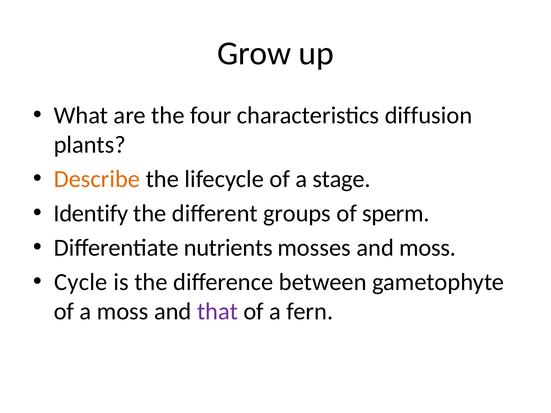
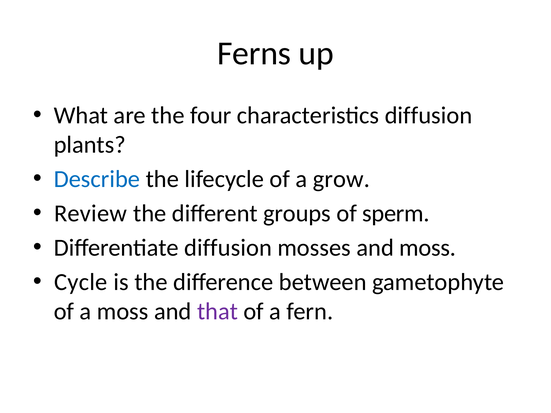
Grow: Grow -> Ferns (254, 53)
Describe colour: orange -> blue (97, 179)
stage: stage -> grow (341, 179)
Identify: Identify -> Review (91, 214)
Differentiate nutrients: nutrients -> diffusion (228, 248)
